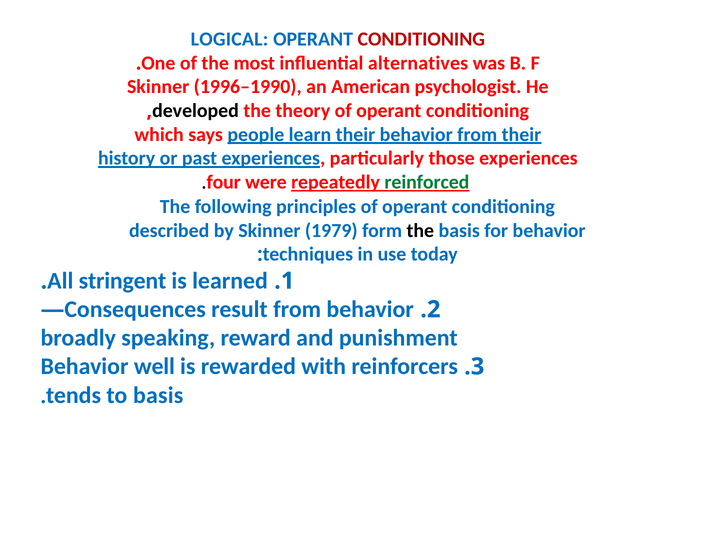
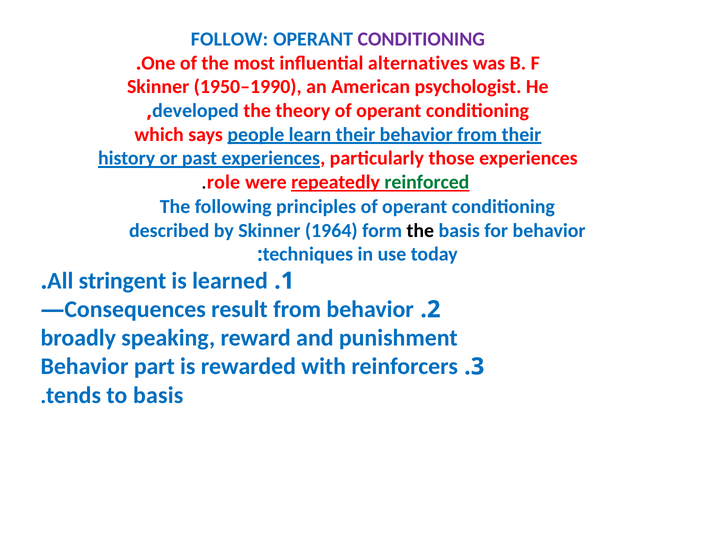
LOGICAL: LOGICAL -> FOLLOW (229, 39)
CONDITIONING colour: red -> purple (421, 39)
1996–1990: 1996–1990 -> 1950–1990 (248, 87)
developed colour: black -> blue (195, 111)
four: four -> role (224, 182)
1979: 1979 -> 1964 (331, 231)
well: well -> part (154, 367)
